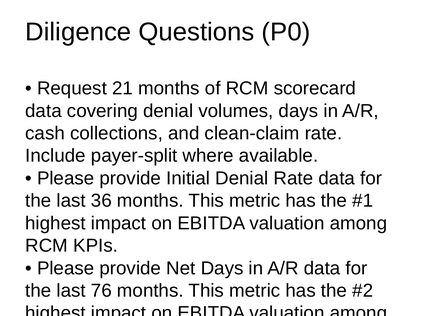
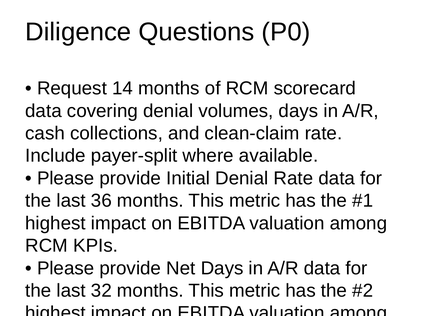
21: 21 -> 14 (123, 88)
76: 76 -> 32 (101, 291)
